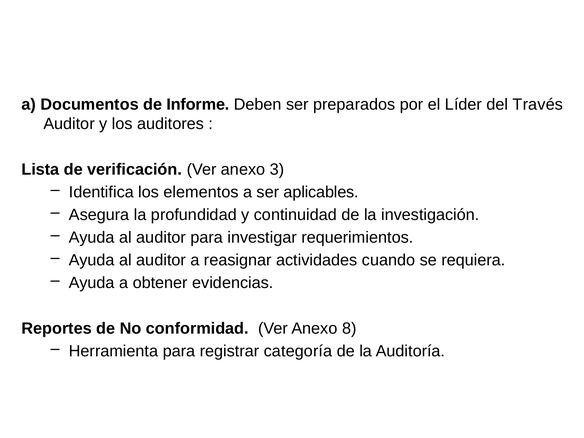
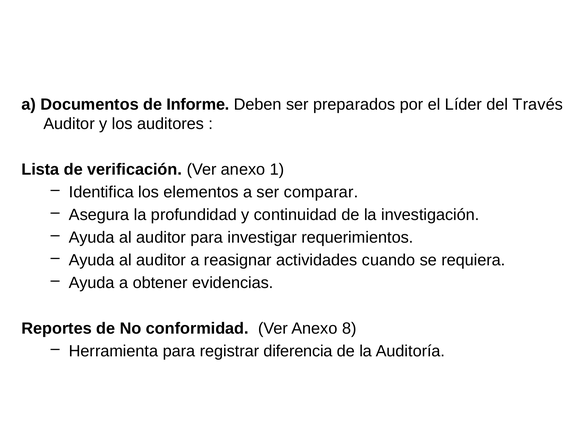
3: 3 -> 1 (277, 169)
aplicables: aplicables -> comparar (321, 192)
categoría: categoría -> diferencia (298, 351)
